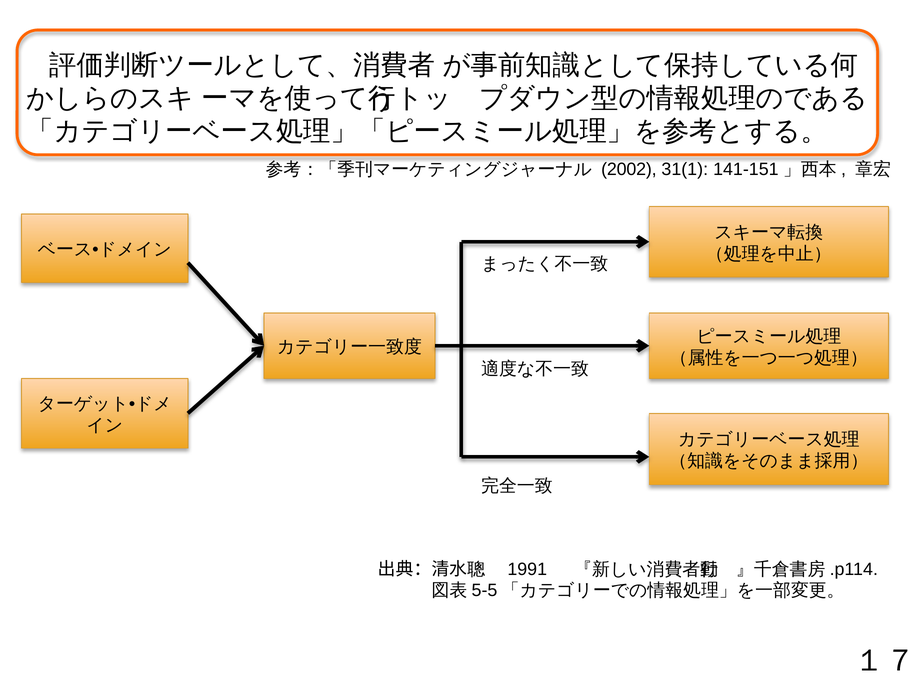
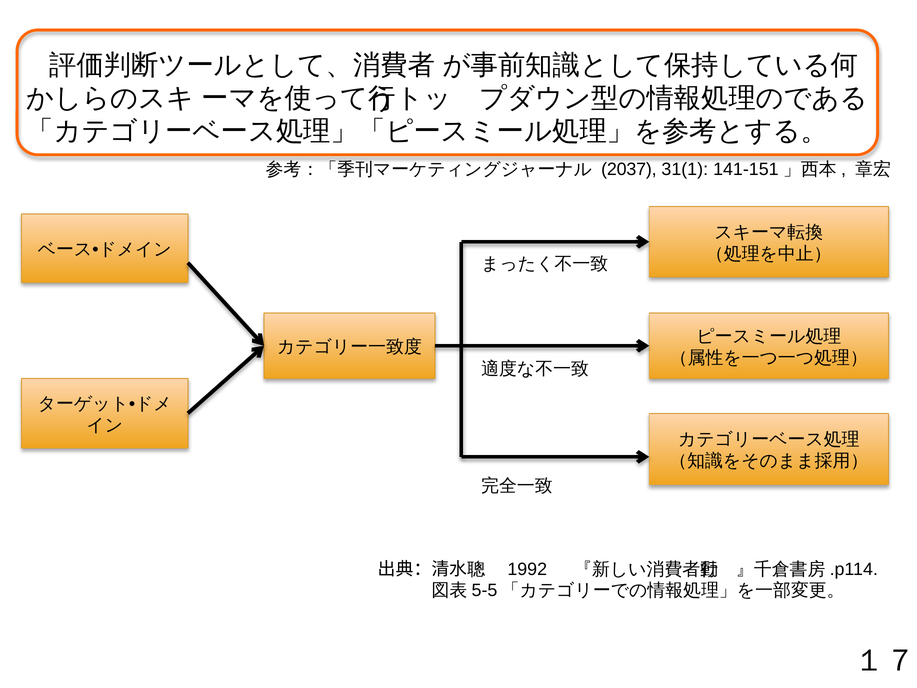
2002: 2002 -> 2037 (629, 169)
1991: 1991 -> 1992 (527, 569)
